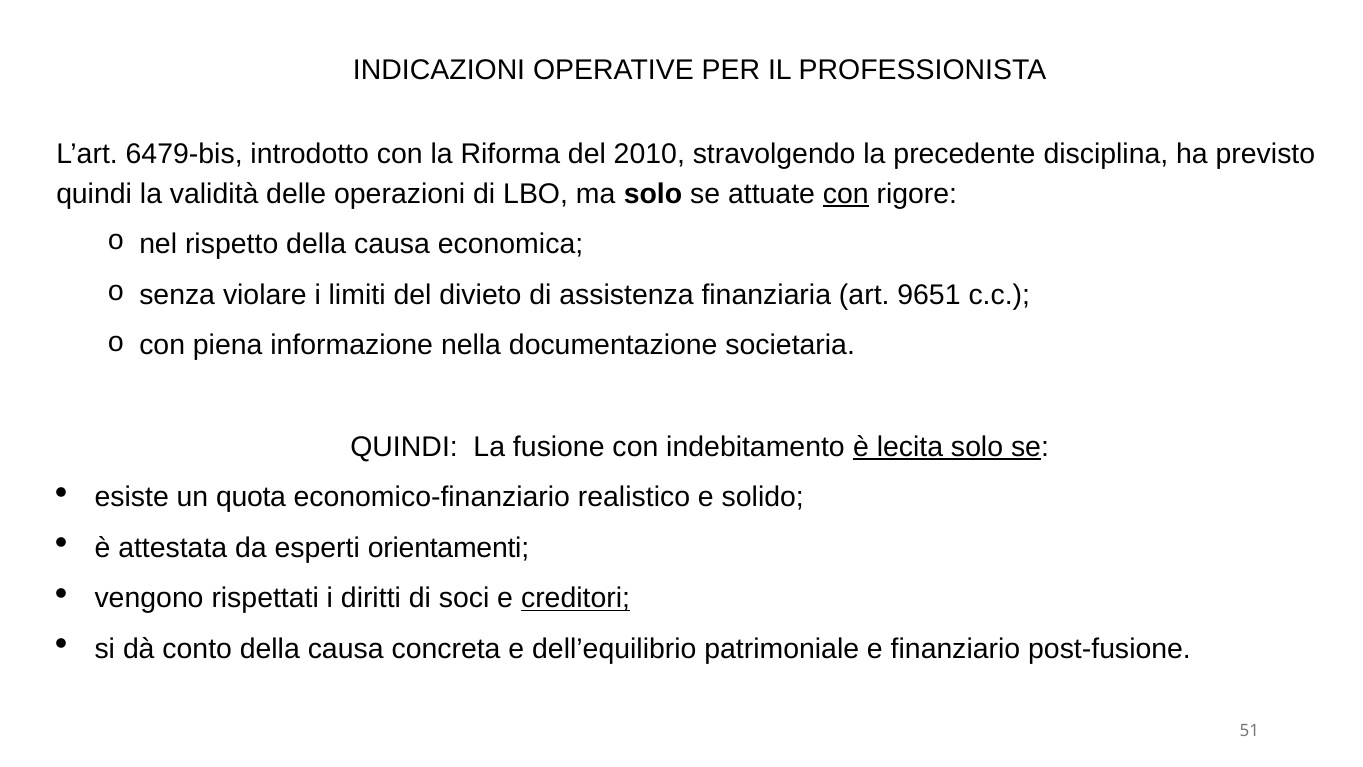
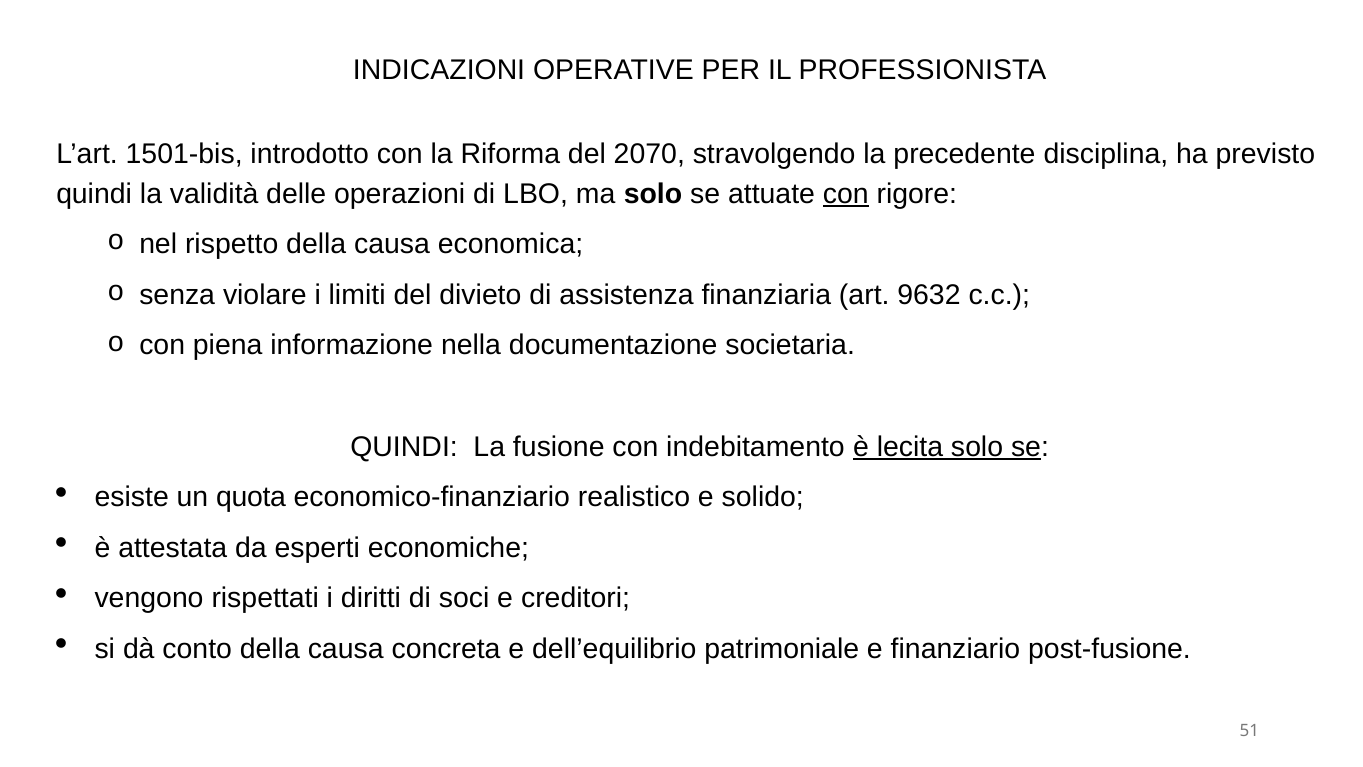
6479-bis: 6479-bis -> 1501-bis (184, 155)
2010: 2010 -> 2070 (649, 155)
9651: 9651 -> 9632 (929, 295)
orientamenti: orientamenti -> economiche (448, 548)
creditori underline: present -> none (576, 598)
